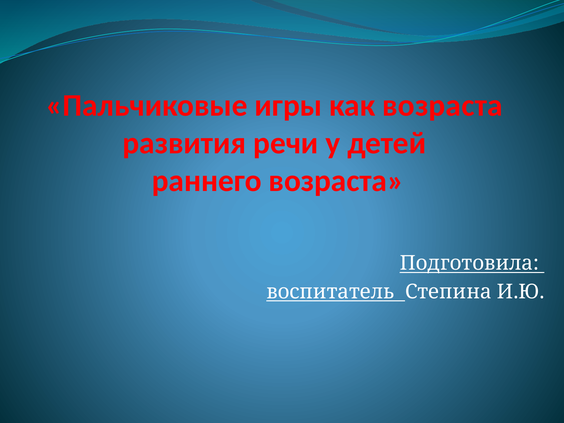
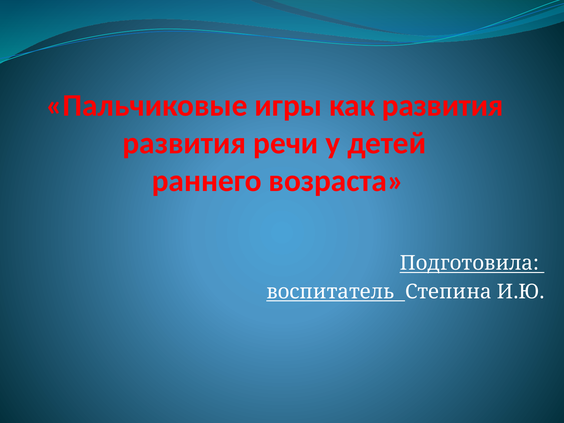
как возраста: возраста -> развития (443, 106)
